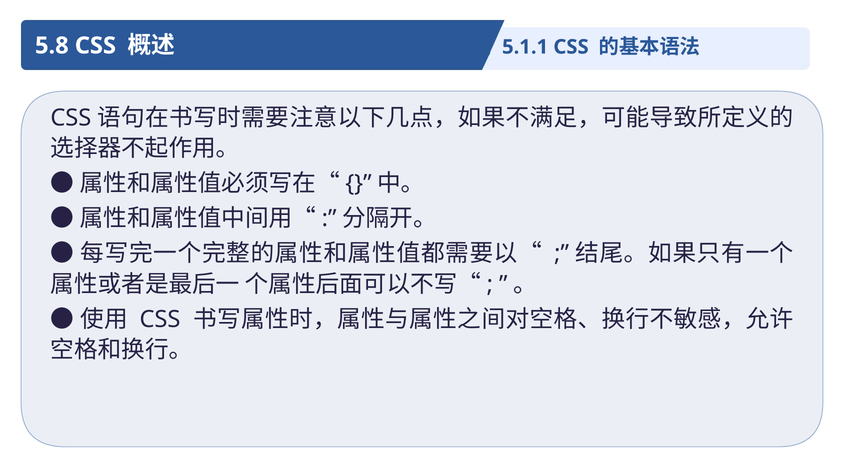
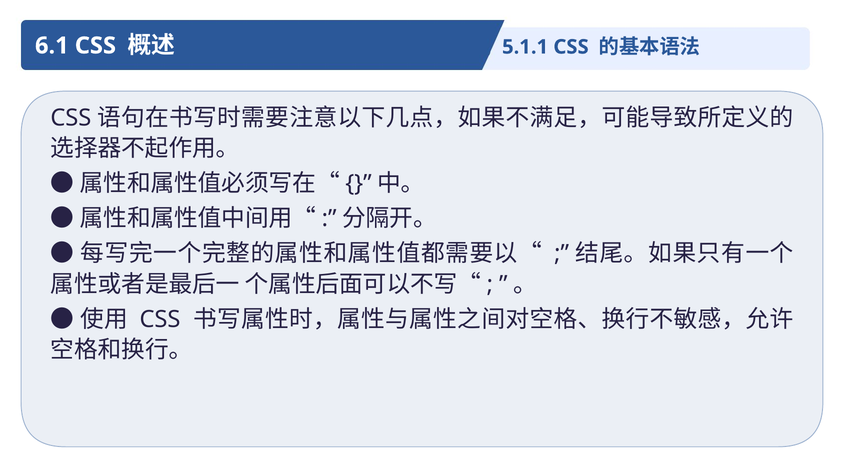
5.8: 5.8 -> 6.1 (52, 46)
